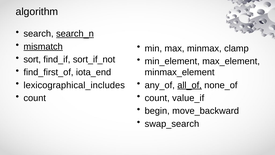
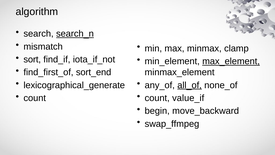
mismatch underline: present -> none (43, 47)
sort_if_not: sort_if_not -> iota_if_not (94, 59)
max_element underline: none -> present (231, 61)
iota_end: iota_end -> sort_end (94, 72)
lexicographical_includes: lexicographical_includes -> lexicographical_generate (74, 85)
swap_search: swap_search -> swap_ffmpeg (172, 124)
